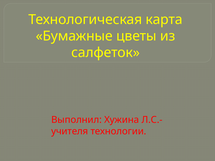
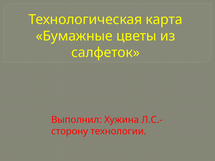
учителя: учителя -> сторону (70, 131)
